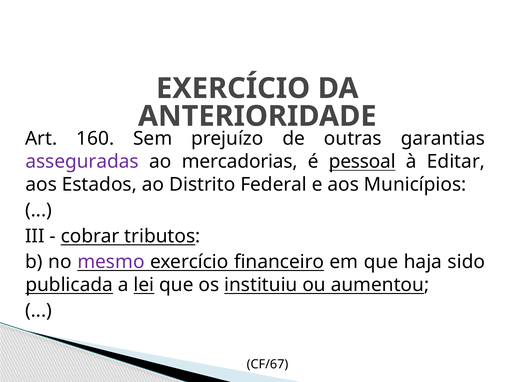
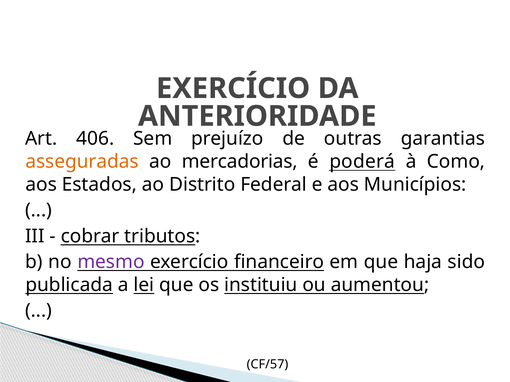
160: 160 -> 406 (95, 139)
asseguradas colour: purple -> orange (82, 162)
pessoal: pessoal -> poderá (362, 162)
Editar: Editar -> Como (456, 162)
CF/67: CF/67 -> CF/57 (268, 365)
